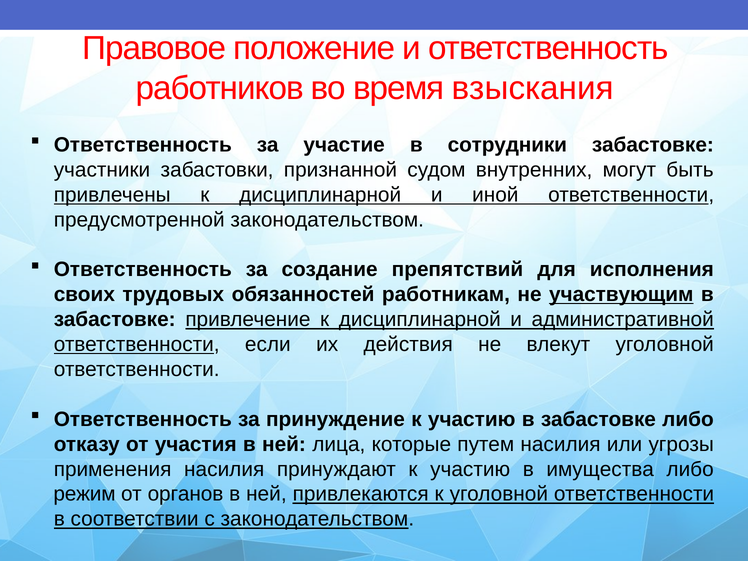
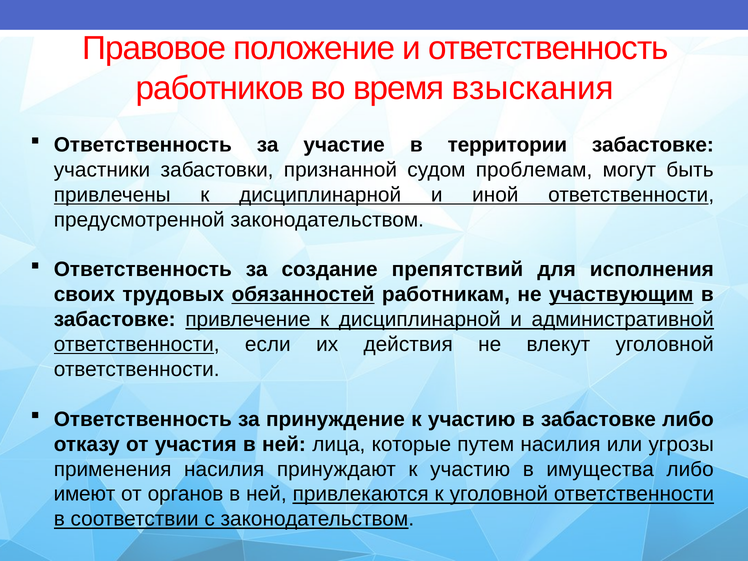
сотрудники: сотрудники -> территории (507, 145)
внутренних: внутренних -> проблемам (534, 170)
обязанностей underline: none -> present (303, 295)
режим: режим -> имеют (85, 494)
